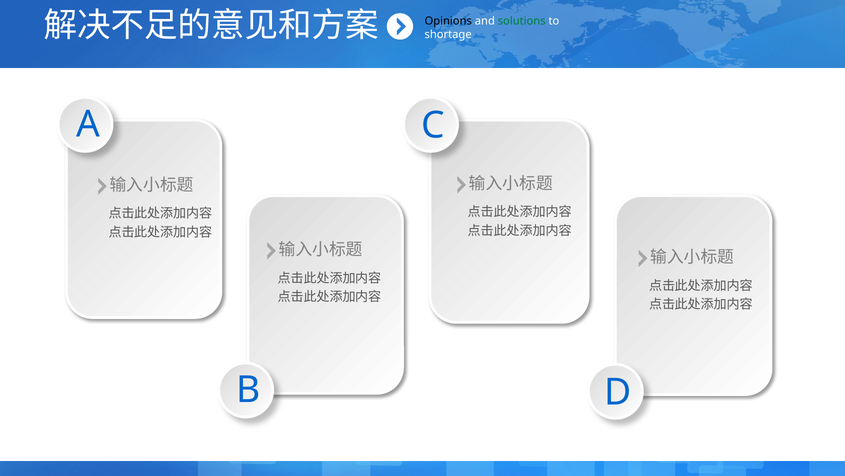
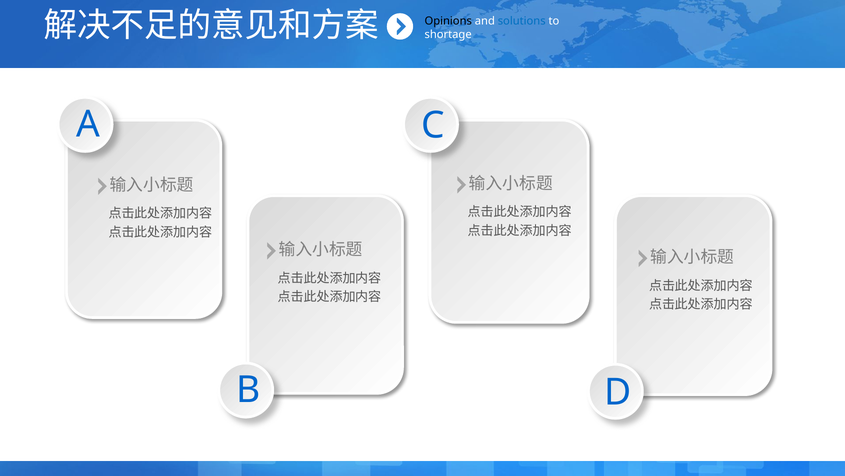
solutions colour: green -> blue (522, 21)
